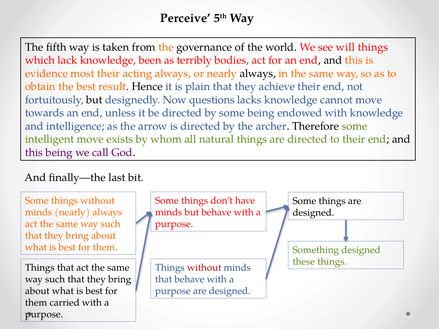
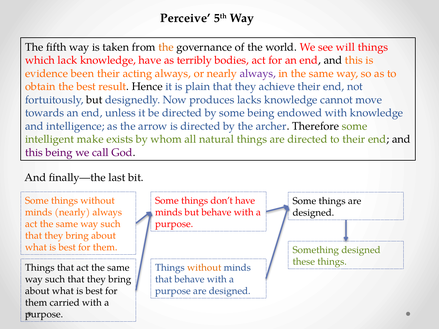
knowledge been: been -> have (150, 60)
most: most -> been (82, 74)
always colour: black -> purple (258, 74)
questions: questions -> produces (212, 100)
intelligent move: move -> make (90, 139)
without colour: red -> orange (204, 268)
